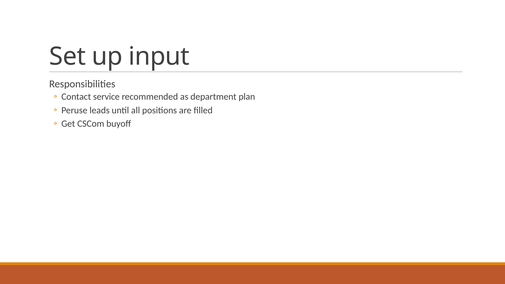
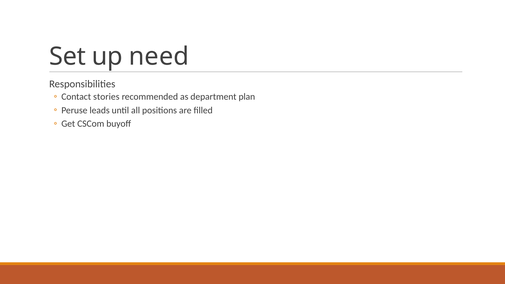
input: input -> need (159, 57)
service: service -> stories (106, 97)
